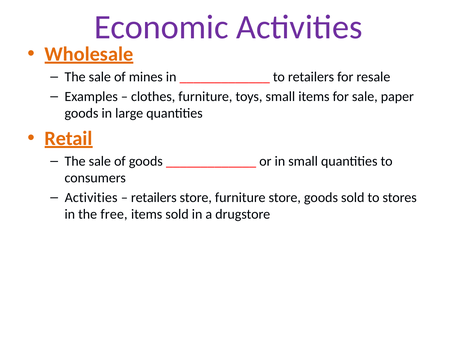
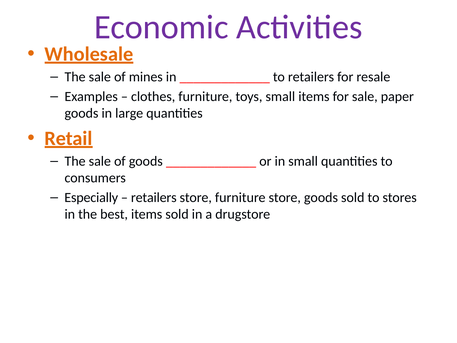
Activities: Activities -> Especially (91, 197)
free: free -> best (114, 214)
